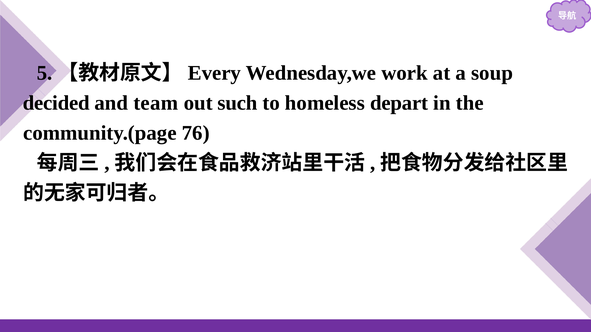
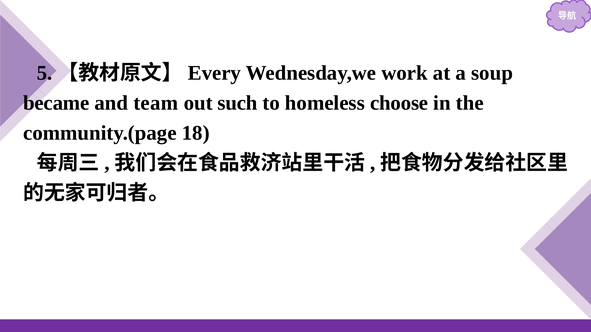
decided: decided -> became (56, 103)
depart: depart -> choose (399, 103)
76: 76 -> 18 (196, 133)
